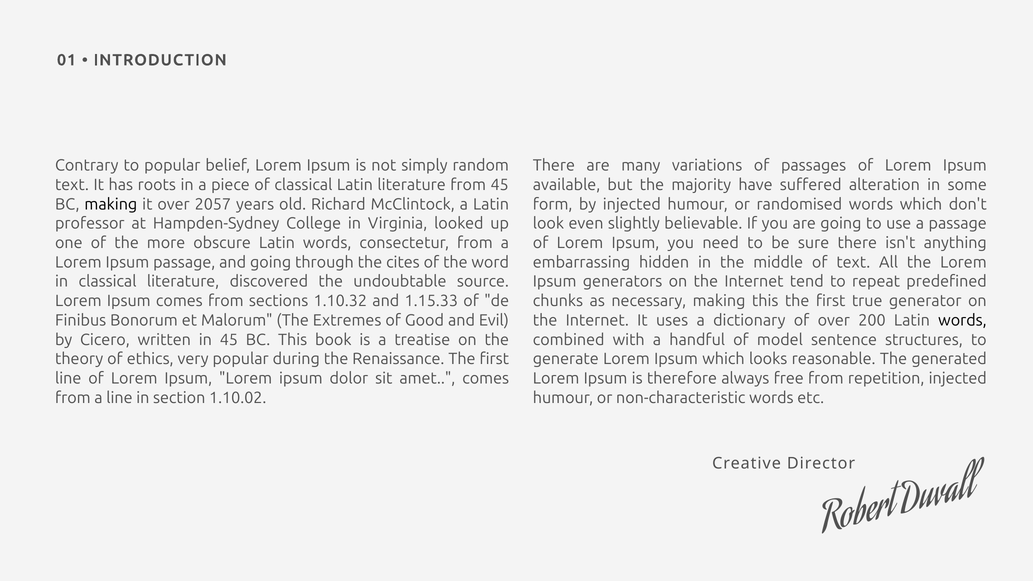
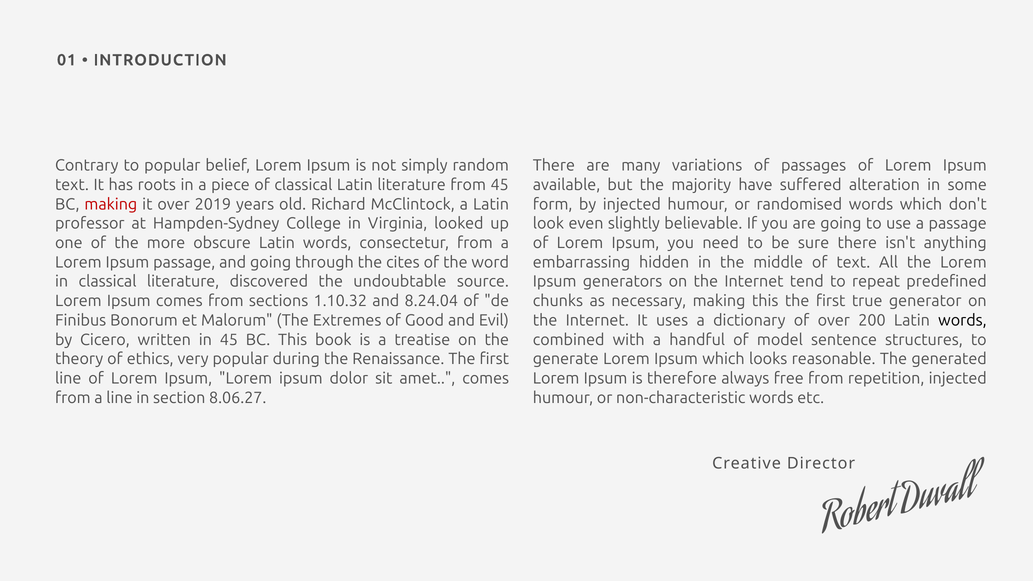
making colour: black -> red (111, 204)
2057: 2057 -> 2019 (213, 204)
1.15.33: 1.15.33 -> 8.24.04 (431, 301)
1.10.02: 1.10.02 -> 8.06.27 (238, 398)
